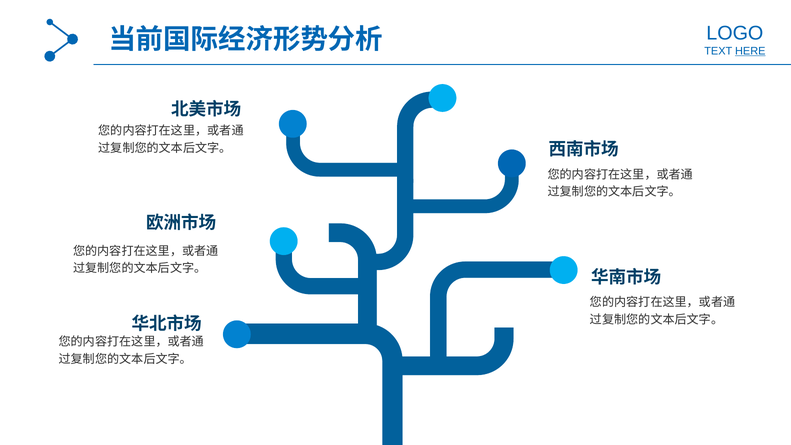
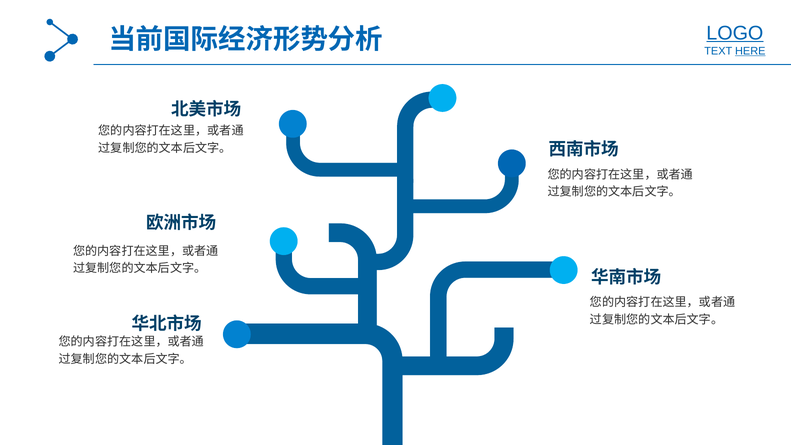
LOGO underline: none -> present (735, 33)
